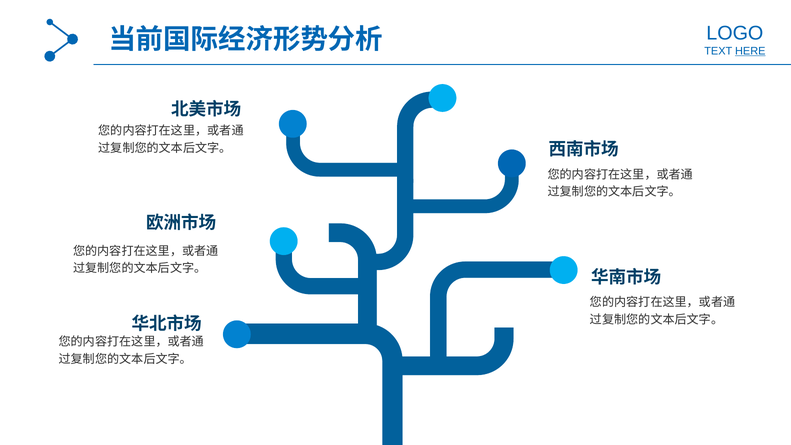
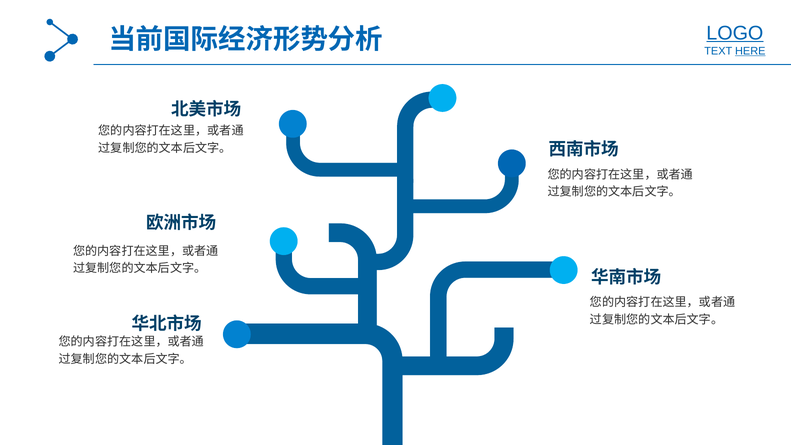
LOGO underline: none -> present (735, 33)
